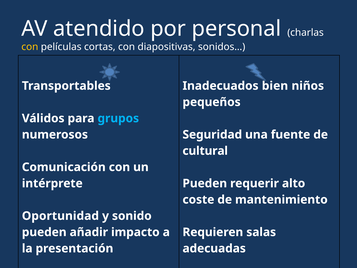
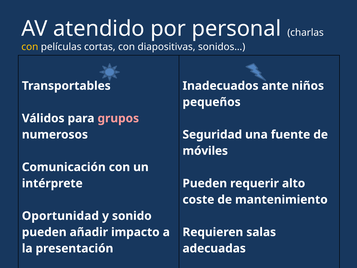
bien: bien -> ante (275, 86)
grupos colour: light blue -> pink (118, 118)
cultural: cultural -> móviles (205, 151)
